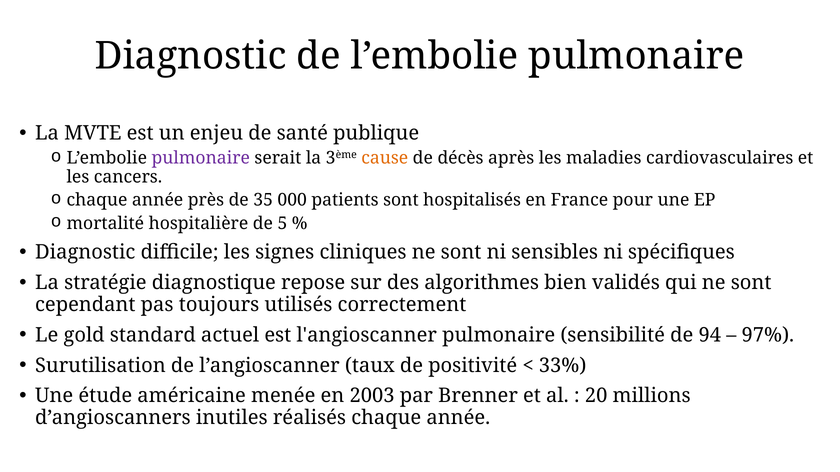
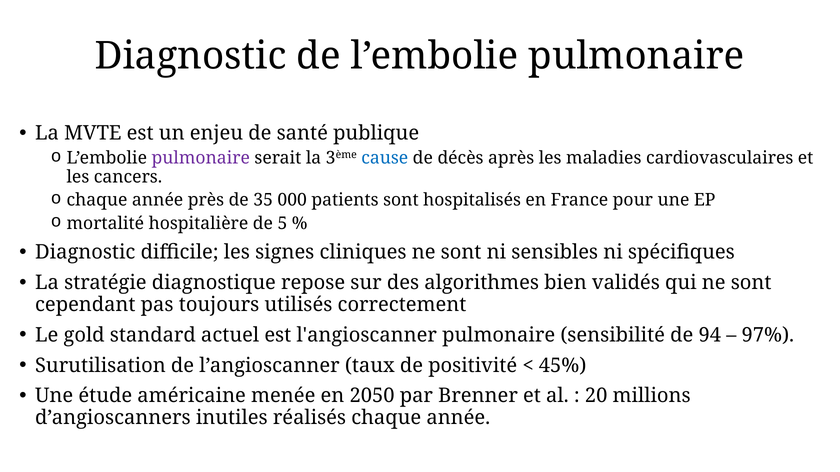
cause colour: orange -> blue (385, 158)
33%: 33% -> 45% (563, 366)
2003: 2003 -> 2050 (372, 396)
